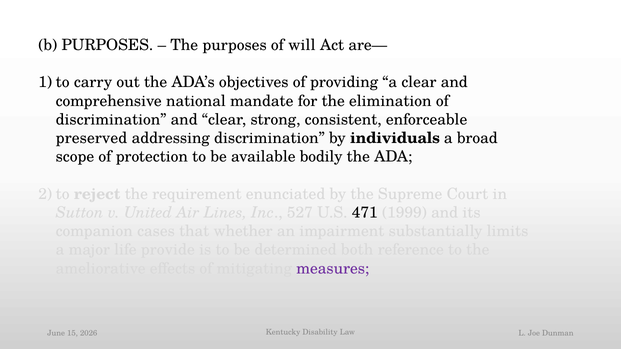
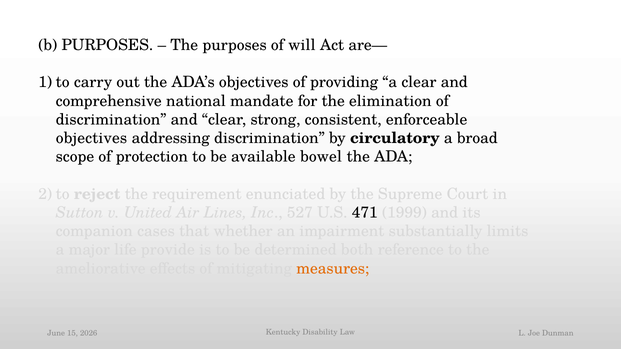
preserved: preserved -> objectives (91, 138)
individuals: individuals -> circulatory (395, 138)
bodily: bodily -> bowel (321, 157)
measures colour: purple -> orange (333, 269)
